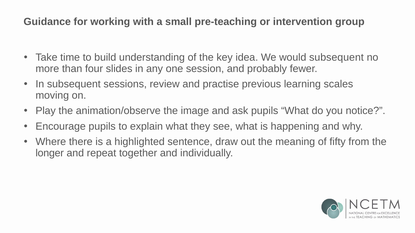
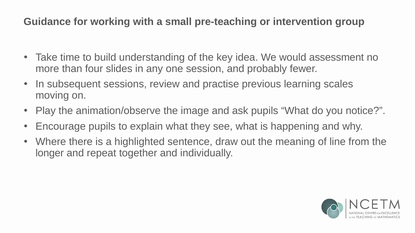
would subsequent: subsequent -> assessment (337, 58)
fifty: fifty -> line (338, 142)
